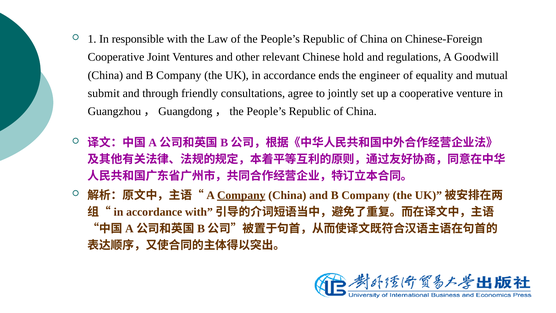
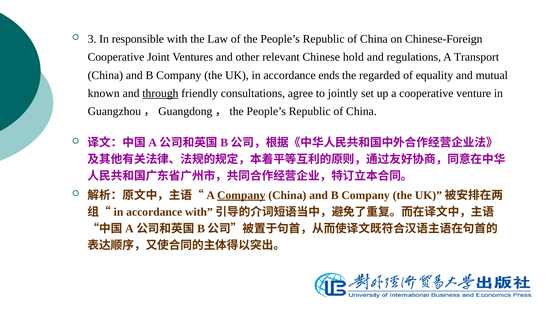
1: 1 -> 3 (92, 39)
Goodwill: Goodwill -> Transport (477, 57)
engineer: engineer -> regarded (380, 75)
submit: submit -> known (104, 93)
through underline: none -> present (160, 93)
